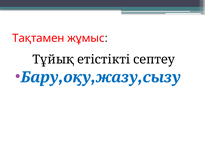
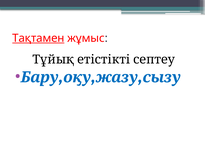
Тақтамен underline: none -> present (38, 38)
